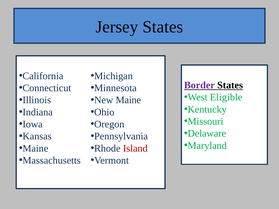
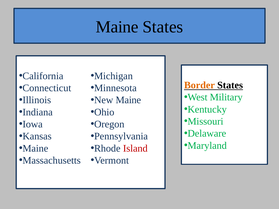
Jersey: Jersey -> Maine (117, 27)
Border colour: purple -> orange (199, 85)
Eligible: Eligible -> Military (226, 97)
